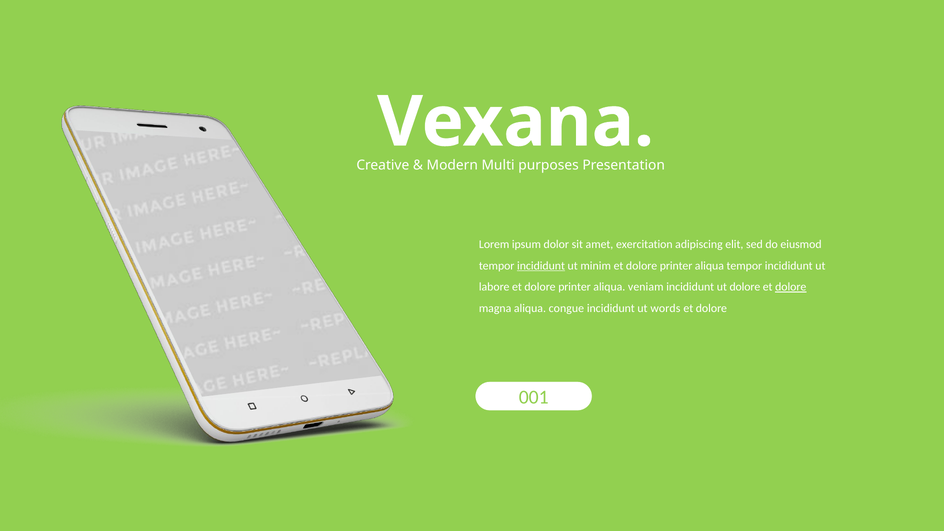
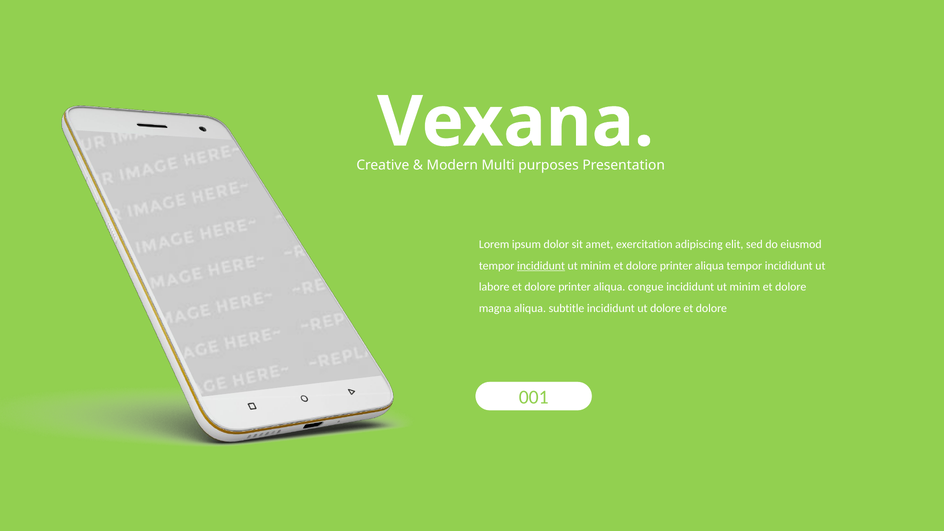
veniam: veniam -> congue (646, 287)
dolore: dolore -> minim (745, 287)
dolore underline: present -> none (791, 287)
congue: congue -> subtitle (566, 308)
ut words: words -> dolore (666, 308)
